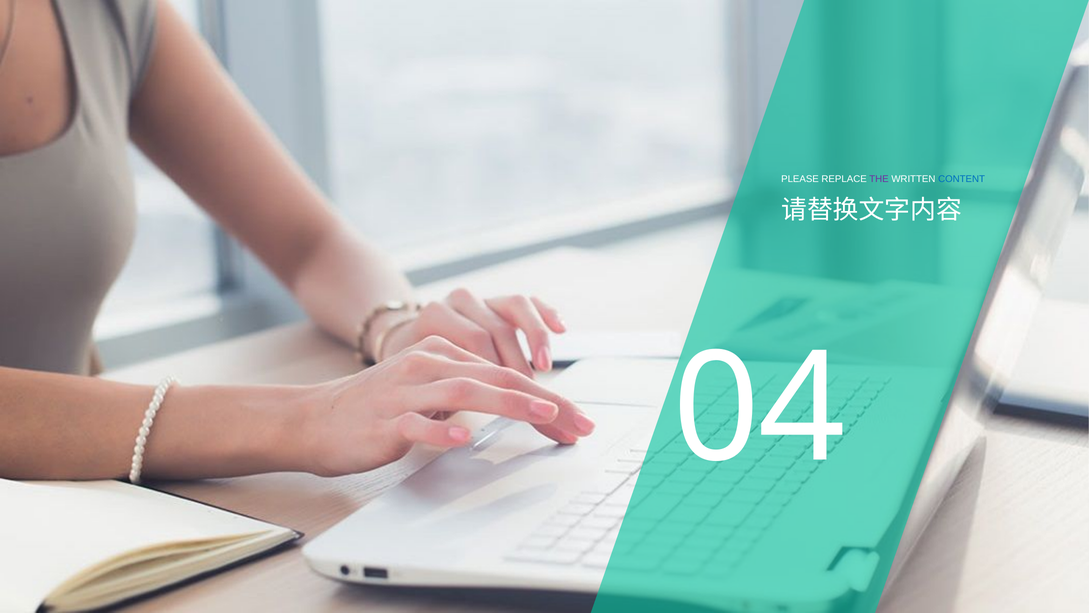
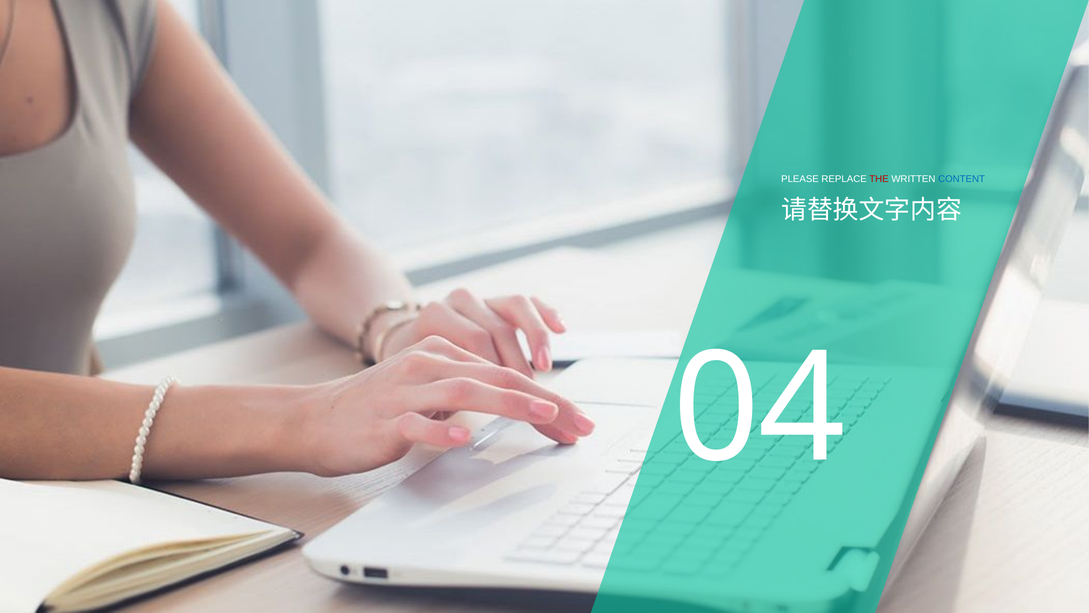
THE colour: purple -> red (879, 179)
